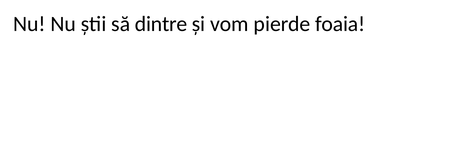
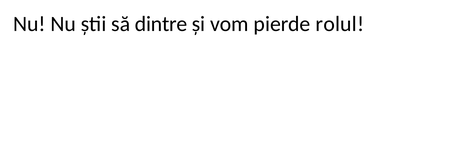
foaia: foaia -> rolul (340, 24)
